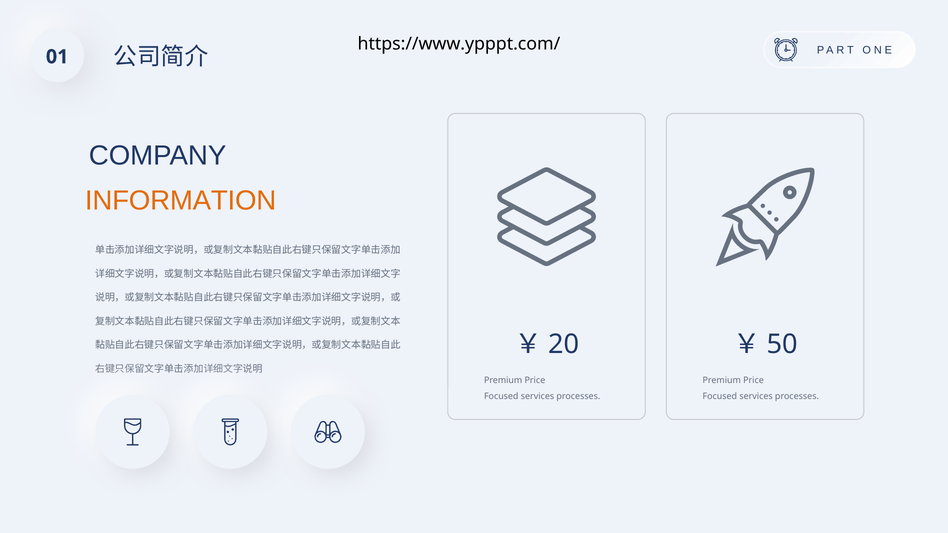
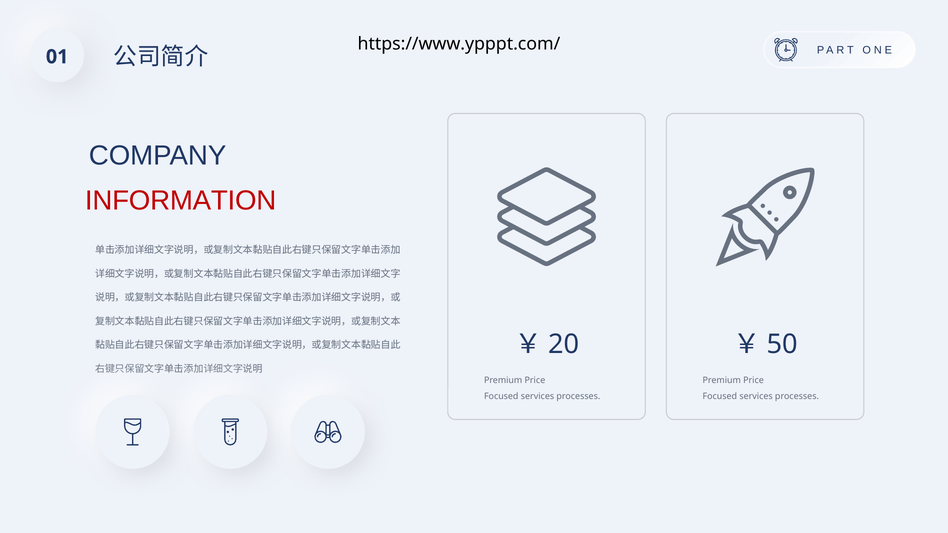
INFORMATION colour: orange -> red (181, 201)
